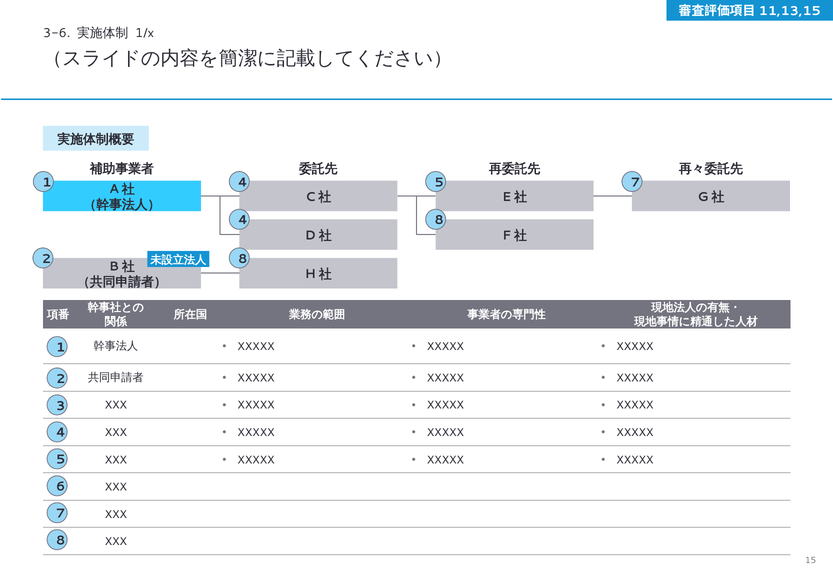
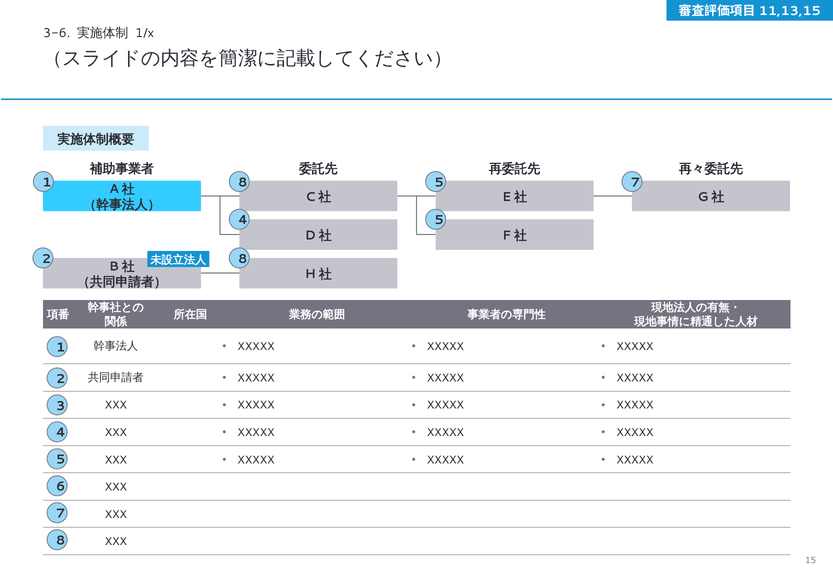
1 4: 4 -> 8 (243, 182)
8: 8 -> 5 (439, 220)
